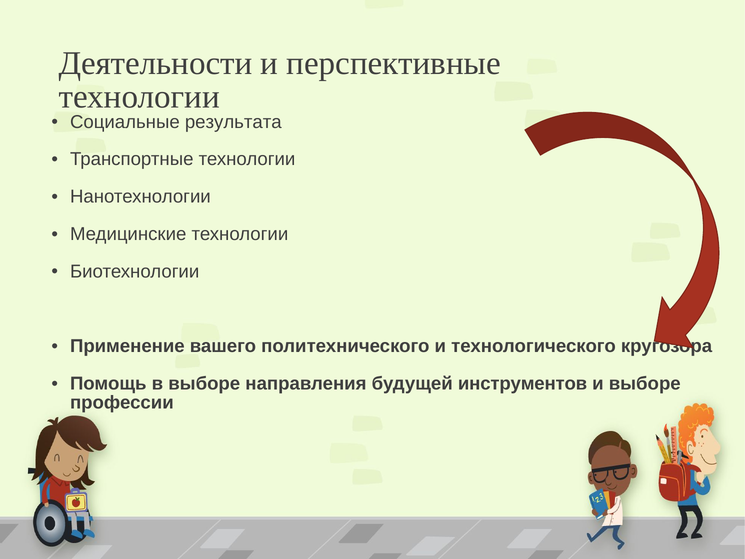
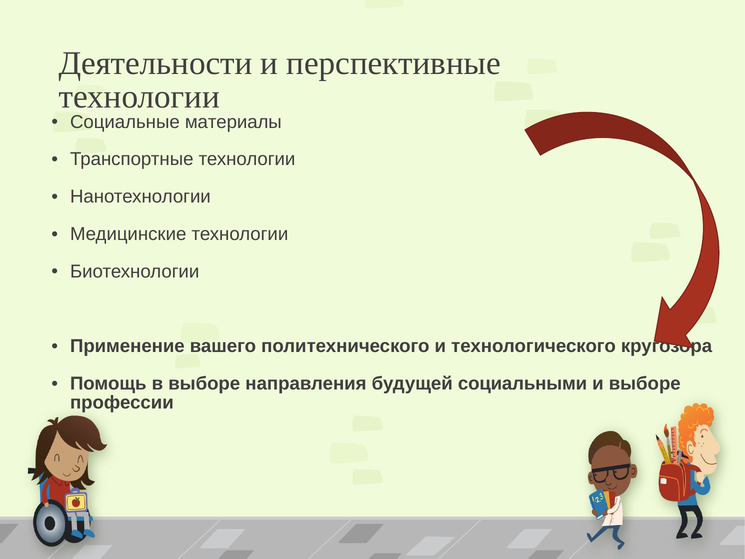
результата: результата -> материалы (233, 122)
инструментов: инструментов -> социальными (523, 384)
